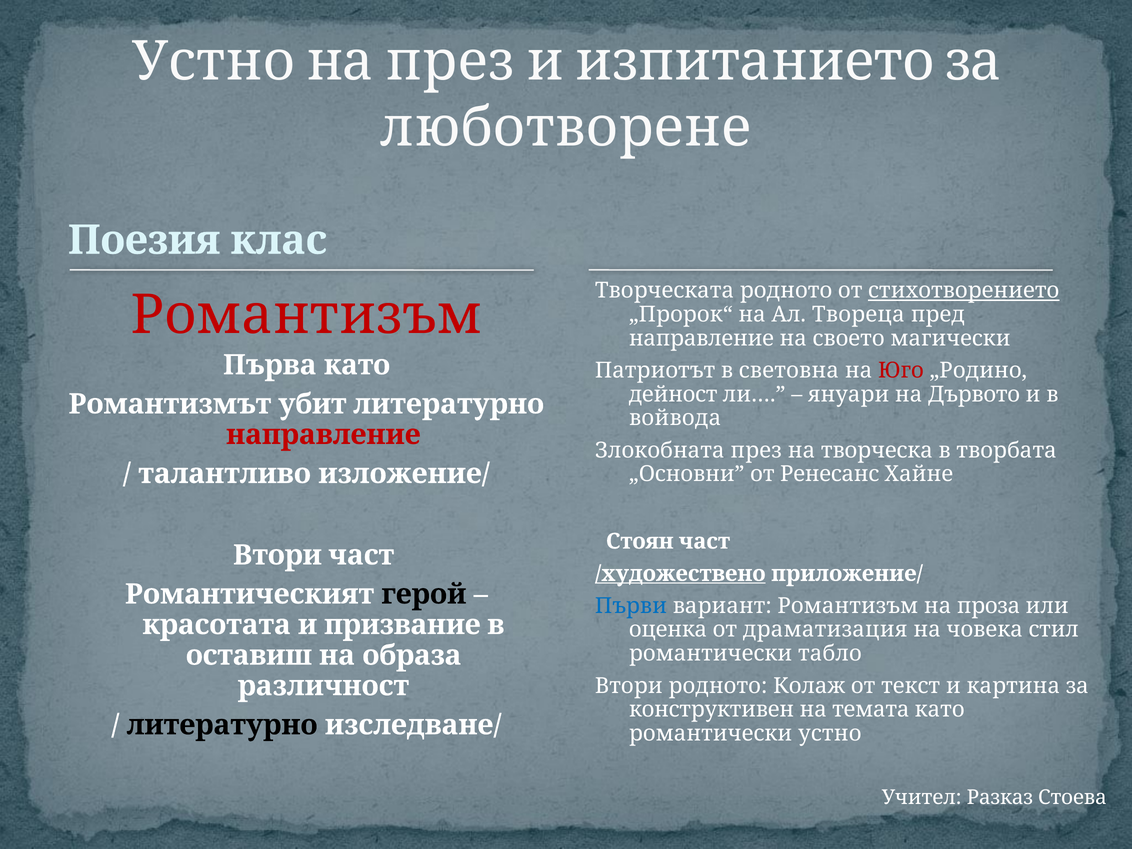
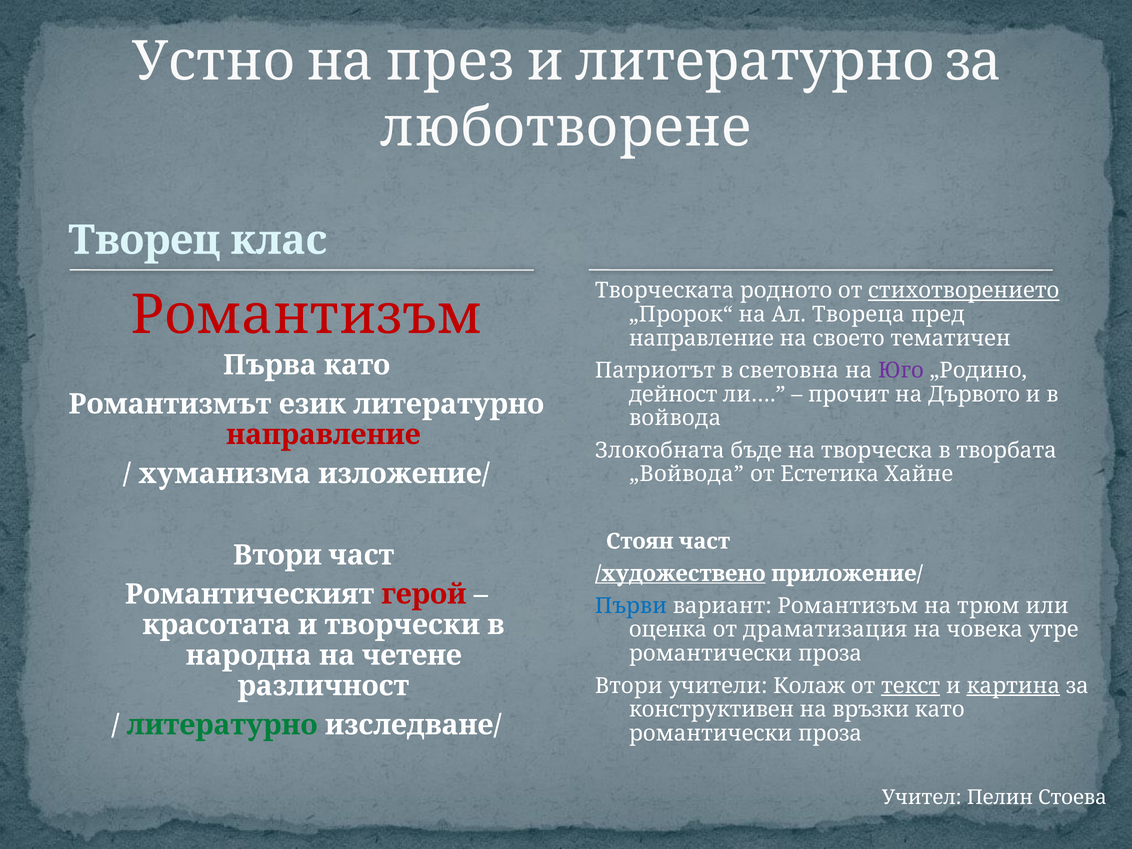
и изпитанието: изпитанието -> литературно (755, 62)
Поезия: Поезия -> Творец (144, 240)
магически: магически -> тематичен (951, 338)
Юго colour: red -> purple (901, 371)
януари: януари -> прочит (849, 394)
убит: убит -> език (312, 404)
Злокобната през: през -> бъде (756, 450)
талантливо: талантливо -> хуманизма (224, 474)
„Основни: „Основни -> „Войвода (687, 474)
Ренесанс: Ренесанс -> Естетика (830, 474)
герой colour: black -> red (424, 594)
проза: проза -> трюм (988, 606)
призвание: призвание -> творчески (402, 625)
стил: стил -> утре (1054, 630)
табло: табло -> проза (830, 653)
оставиш: оставиш -> народна (249, 655)
образа: образа -> четене (412, 655)
Втори родното: родното -> учители (718, 686)
текст underline: none -> present (911, 686)
картина underline: none -> present (1013, 686)
темата: темата -> връзки (871, 710)
литературно colour: black -> green (222, 725)
устно: устно -> проза (830, 733)
Разказ: Разказ -> Пелин (1000, 798)
